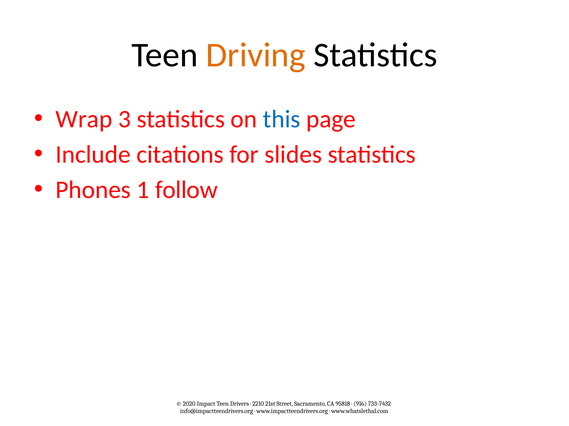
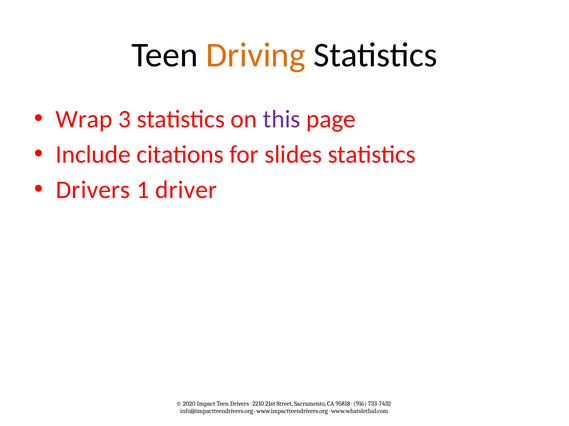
this colour: blue -> purple (282, 119)
Phones: Phones -> Drivers (93, 190)
follow: follow -> driver (186, 190)
